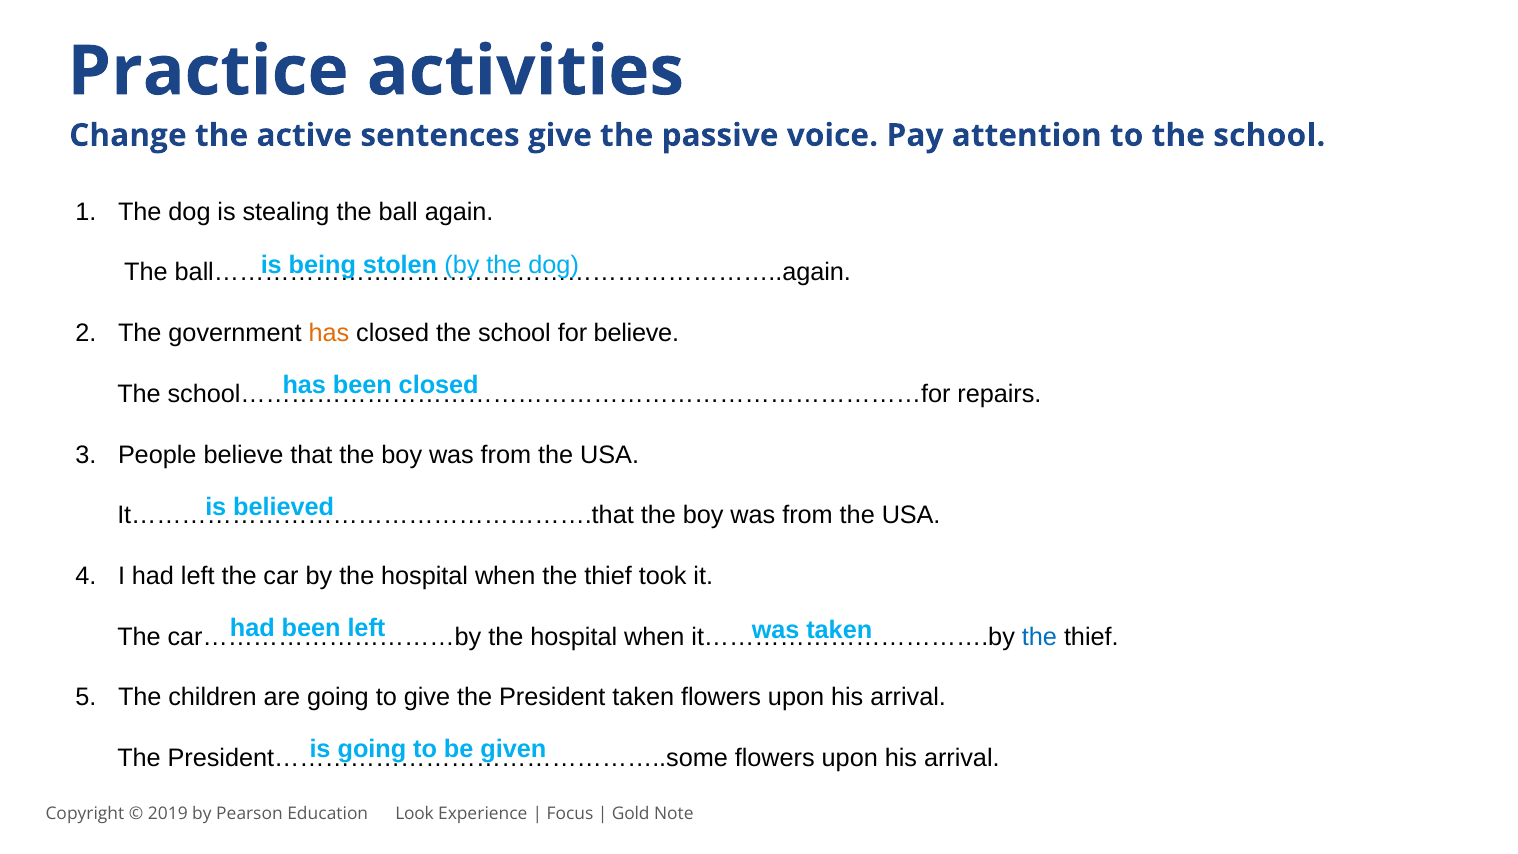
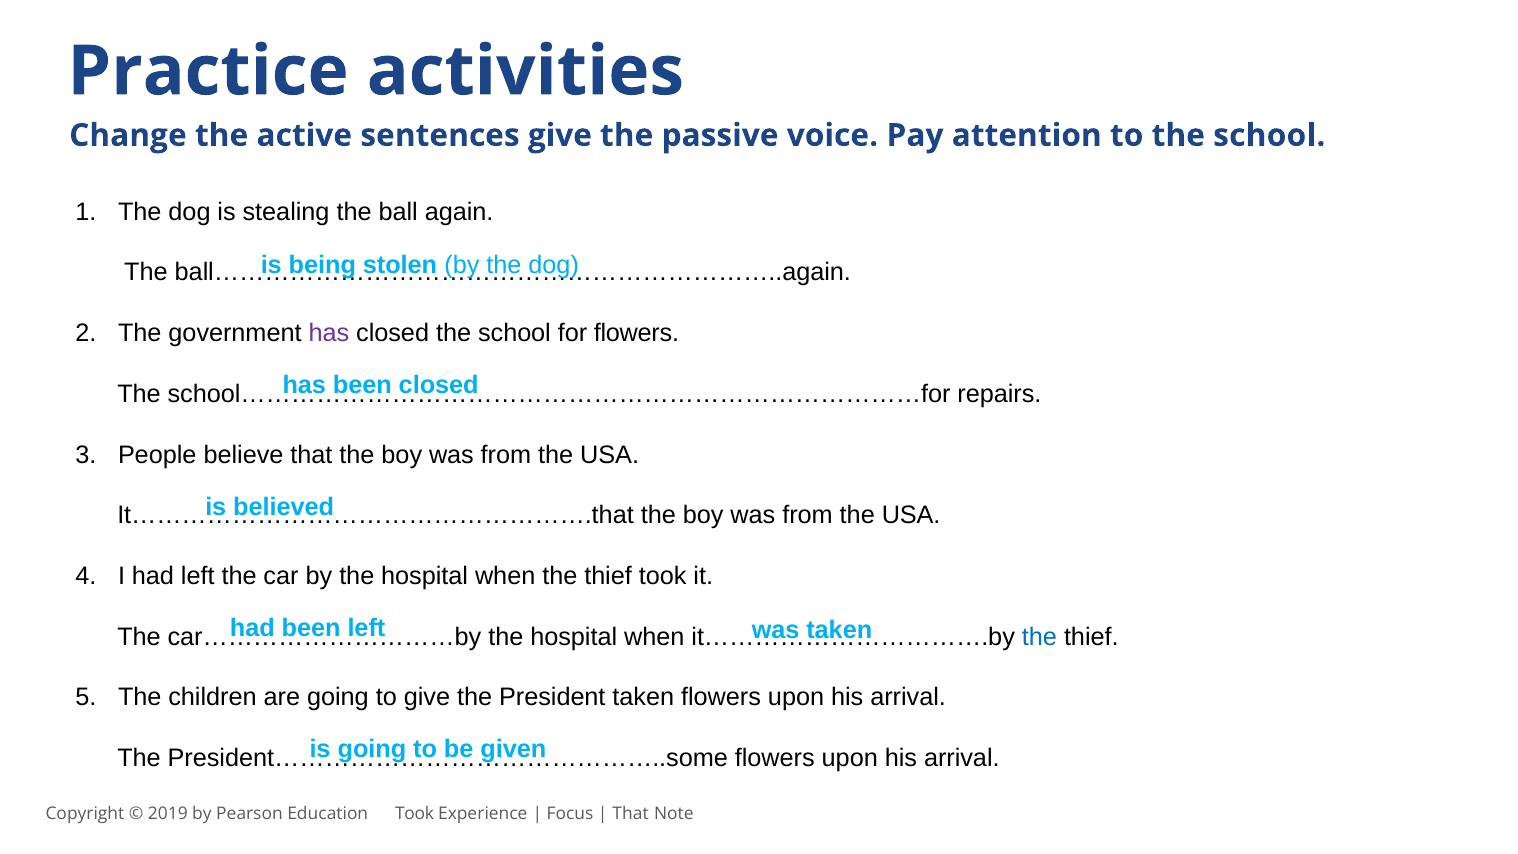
has colour: orange -> purple (329, 333)
for believe: believe -> flowers (636, 333)
Education Look: Look -> Took (415, 814)
Gold: Gold -> That (631, 814)
